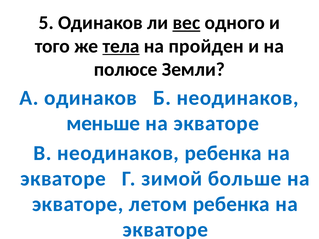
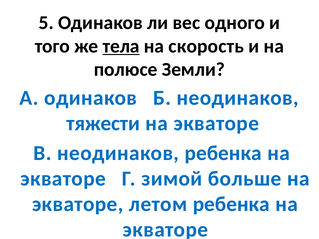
вес underline: present -> none (186, 23)
пройден: пройден -> скорость (206, 46)
меньше: меньше -> тяжести (103, 124)
